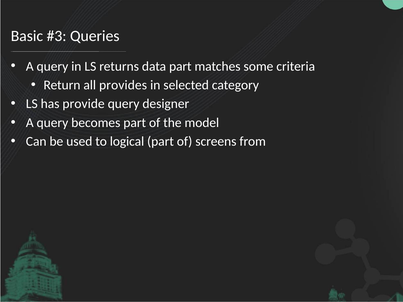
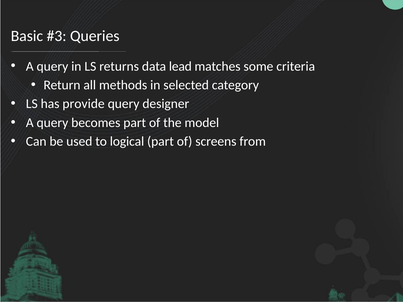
data part: part -> lead (180, 66)
provides: provides -> methods (123, 85)
